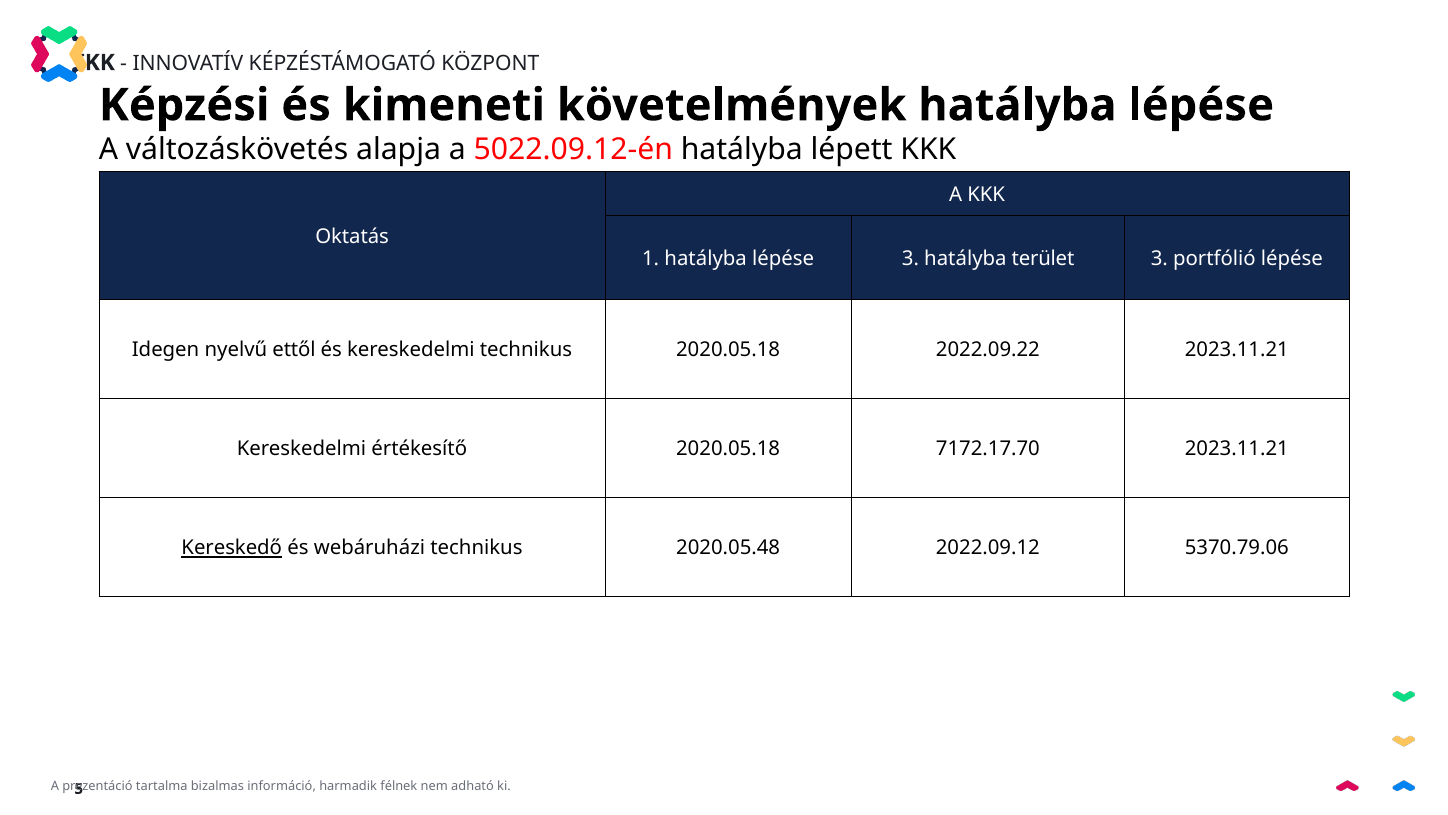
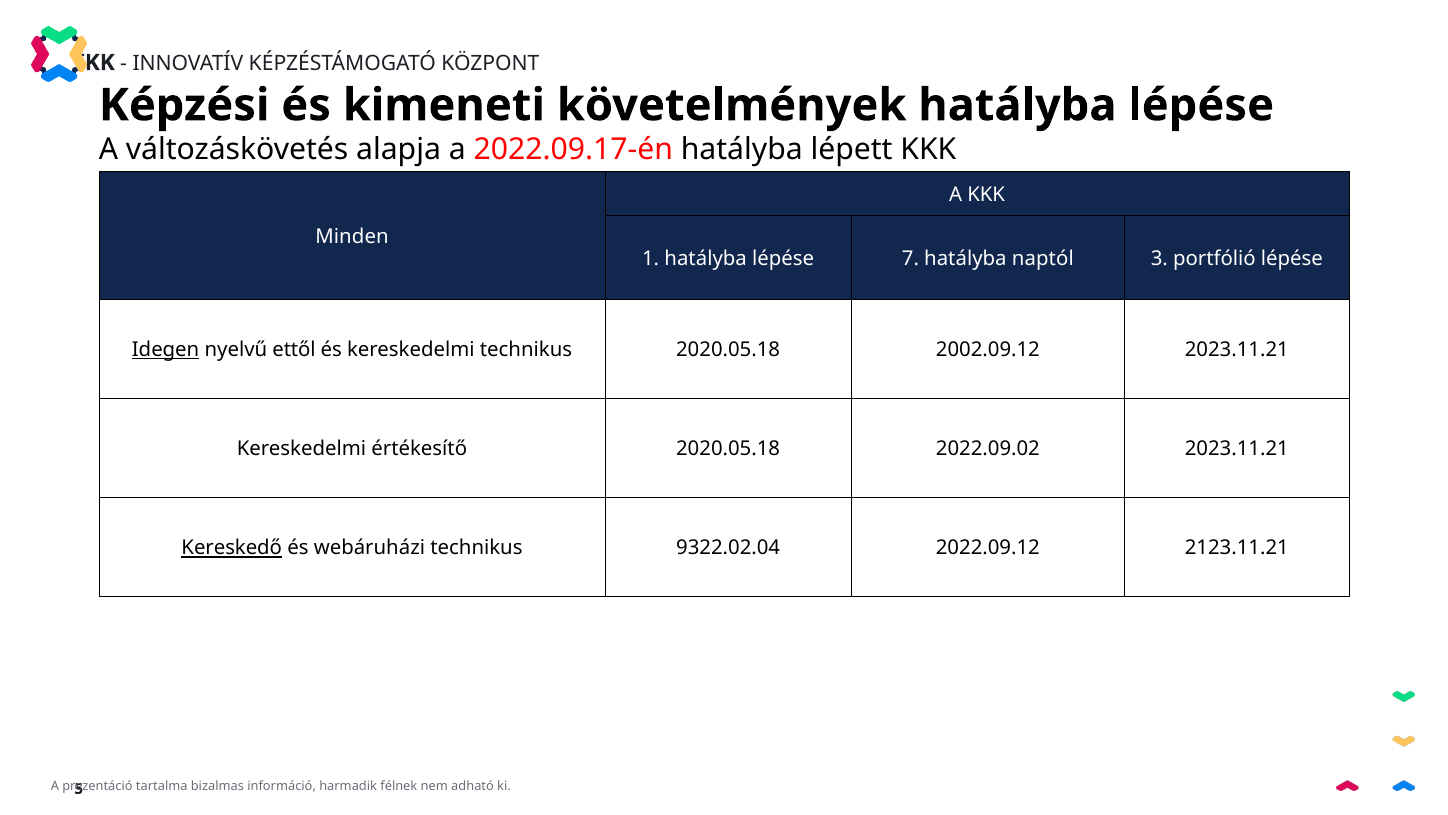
5022.09.12-én: 5022.09.12-én -> 2022.09.17-én (573, 149)
Oktatás: Oktatás -> Minden (352, 236)
lépése 3: 3 -> 7 (910, 258)
terület: terület -> naptól (1043, 258)
Idegen underline: none -> present (166, 350)
2022.09.22: 2022.09.22 -> 2002.09.12 (988, 350)
7172.17.70: 7172.17.70 -> 2022.09.02 (988, 449)
2020.05.48: 2020.05.48 -> 9322.02.04 (728, 548)
5370.79.06: 5370.79.06 -> 2123.11.21 (1237, 548)
